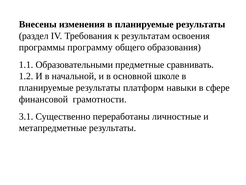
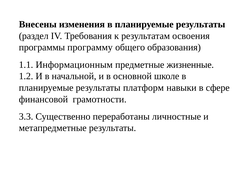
Образовательными: Образовательными -> Информационным (74, 65)
сравнивать: сравнивать -> жизненные (190, 65)
3.1: 3.1 -> 3.3 (26, 116)
